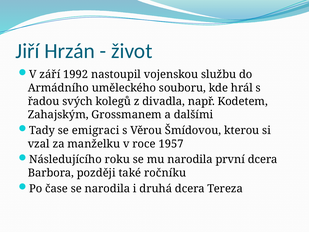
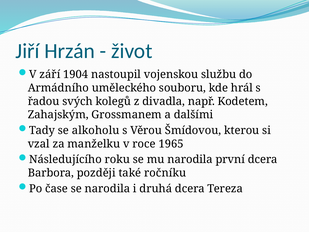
1992: 1992 -> 1904 (76, 74)
emigraci: emigraci -> alkoholu (96, 130)
1957: 1957 -> 1965 (171, 144)
